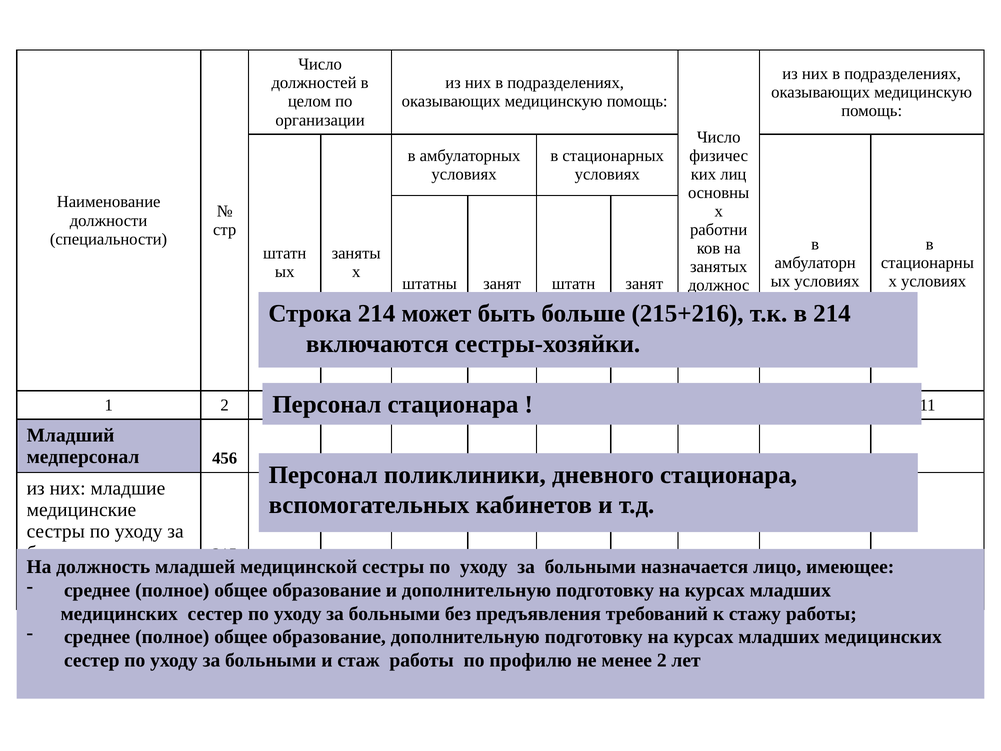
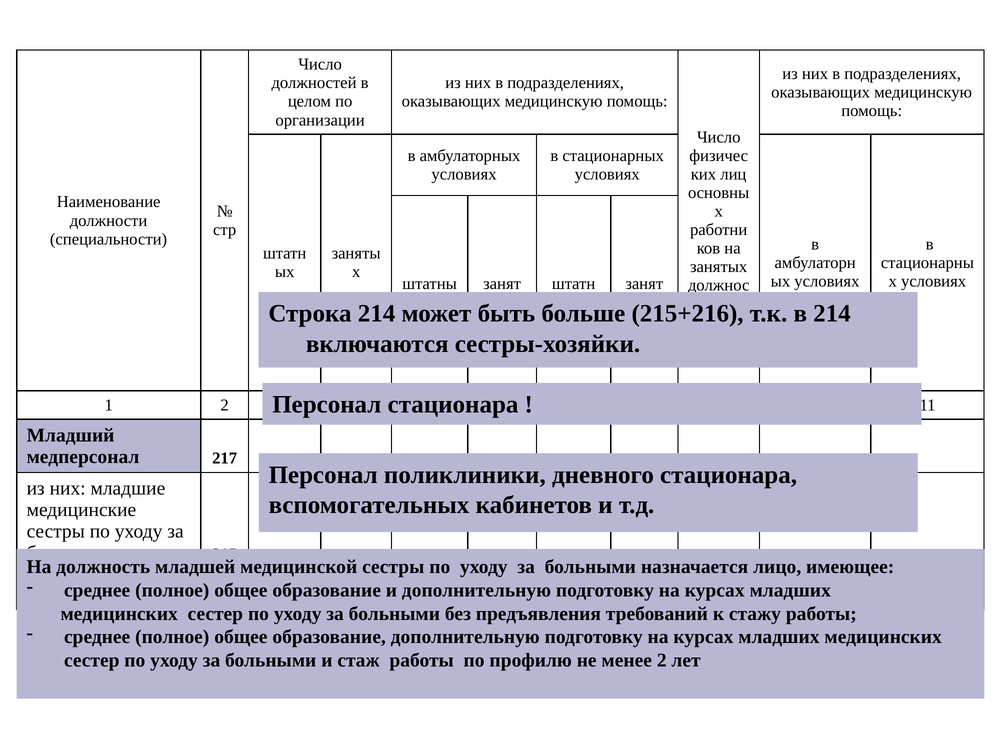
456: 456 -> 217 (225, 458)
